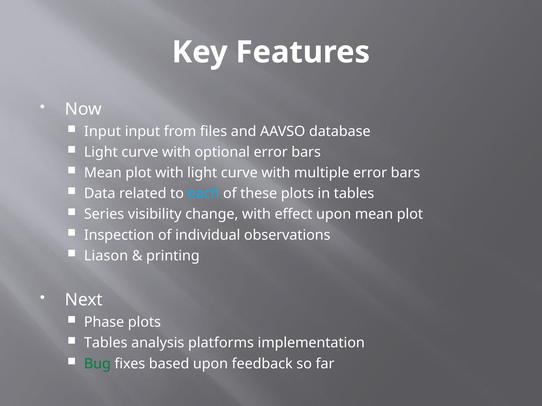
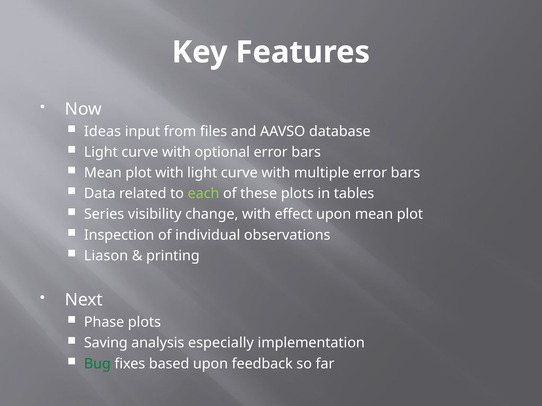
Input: Input -> Ideas (102, 131)
each colour: light blue -> light green (204, 194)
Tables: Tables -> Saving (106, 343)
platforms: platforms -> especially (221, 343)
